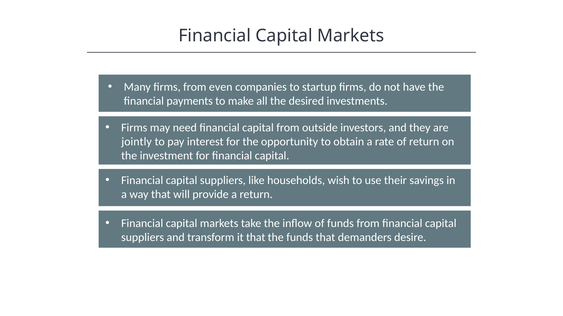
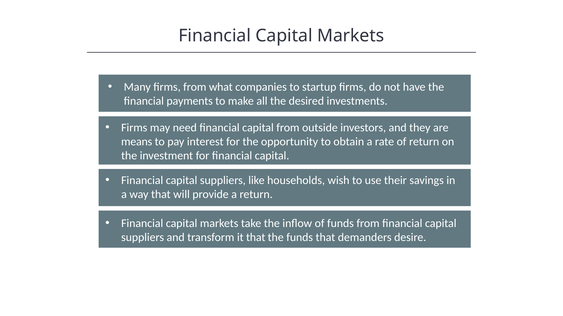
even: even -> what (221, 87)
jointly: jointly -> means (137, 142)
